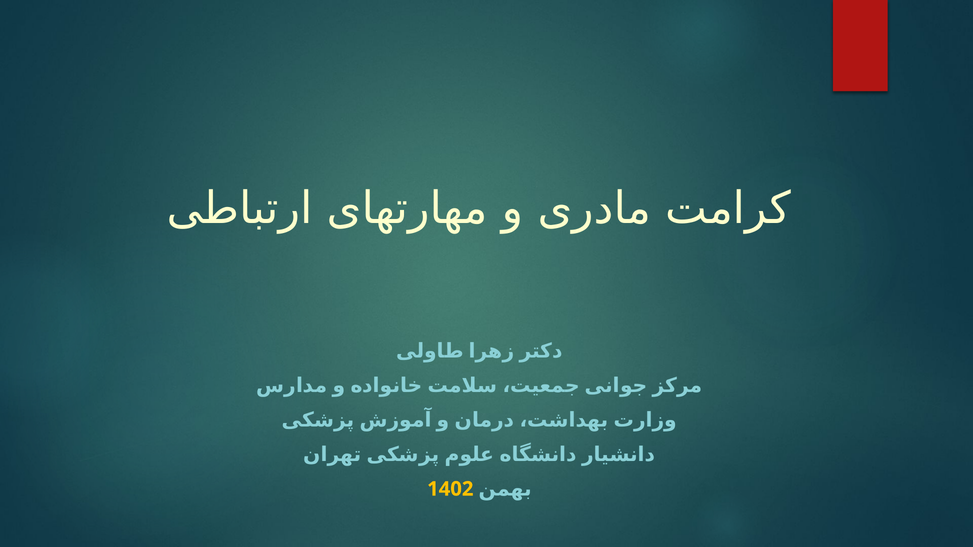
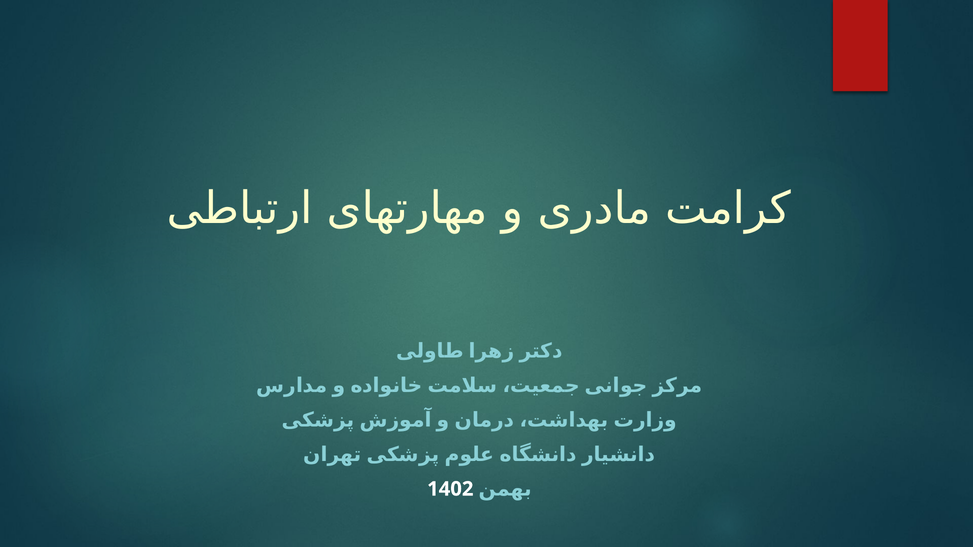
1402 colour: yellow -> white (450, 489)
